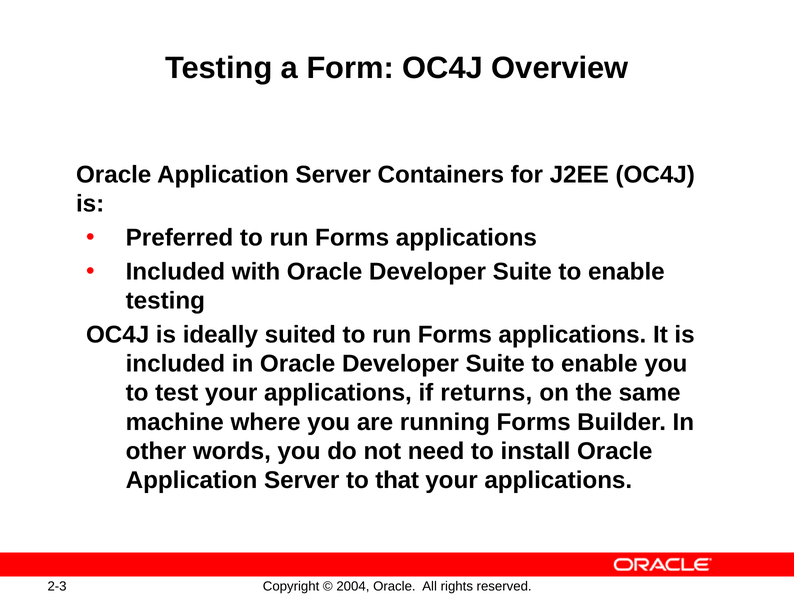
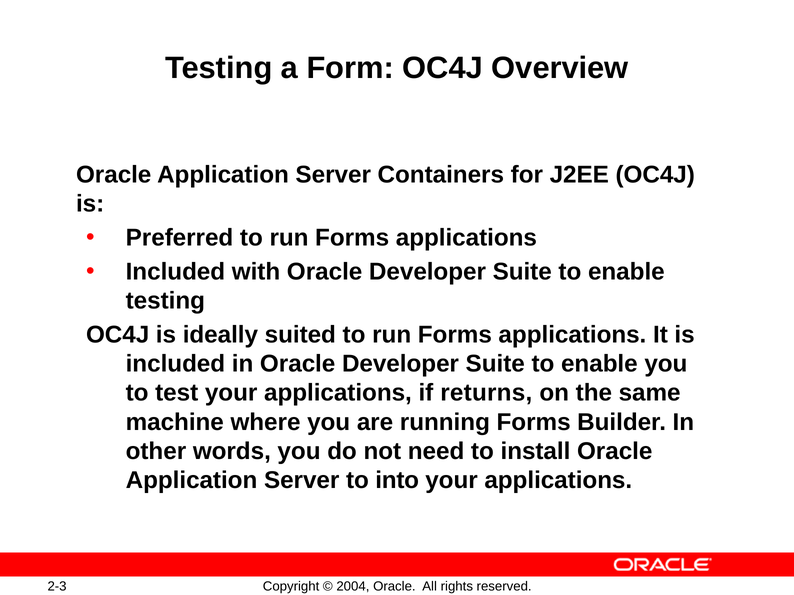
that: that -> into (397, 481)
